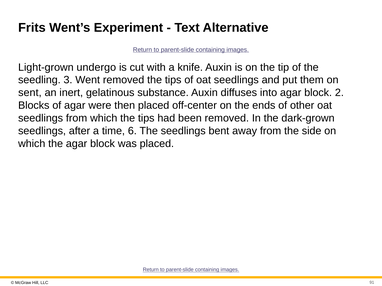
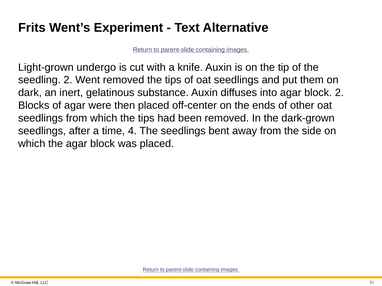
seedling 3: 3 -> 2 (68, 80)
sent: sent -> dark (30, 93)
6: 6 -> 4 (132, 131)
